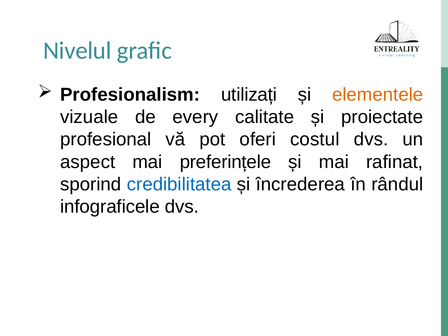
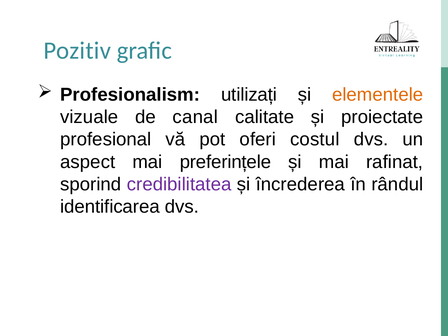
Nivelul: Nivelul -> Pozitiv (77, 51)
every: every -> canal (195, 117)
credibilitatea colour: blue -> purple (179, 184)
infograficele: infograficele -> identificarea (110, 207)
